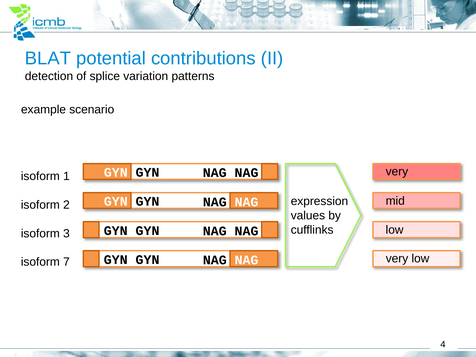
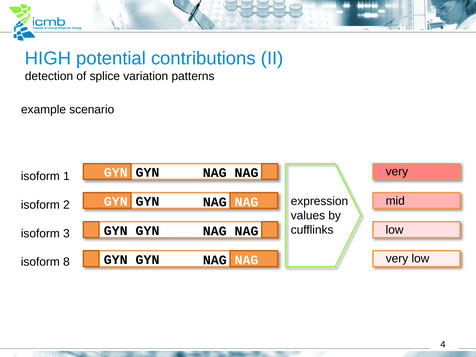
BLAT: BLAT -> HIGH (48, 58)
7: 7 -> 8 (66, 262)
